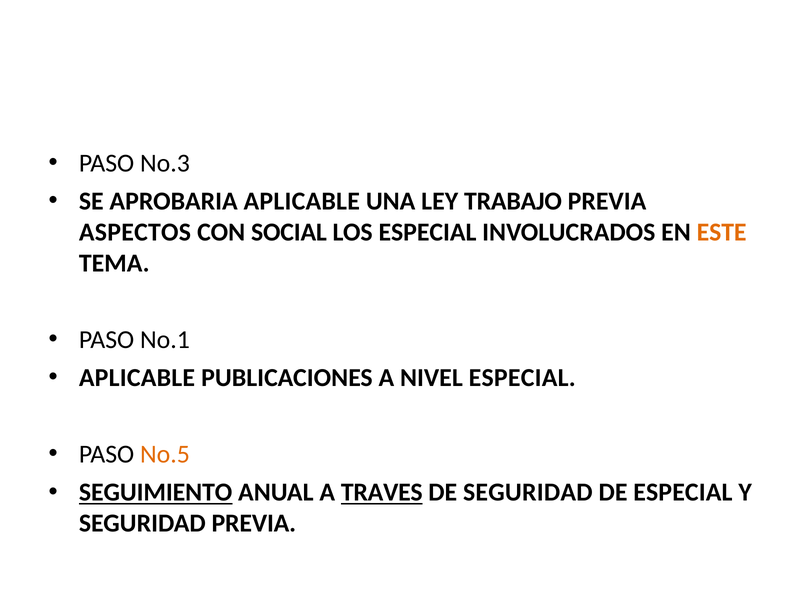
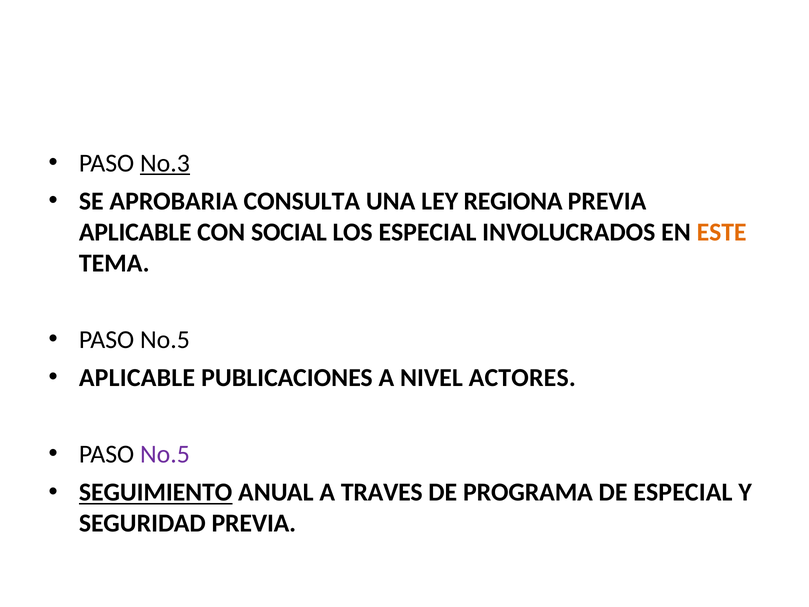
No.3 underline: none -> present (165, 163)
APROBARIA APLICABLE: APLICABLE -> CONSULTA (302, 201)
TRABAJO: TRABAJO -> REGIONA (513, 201)
ASPECTOS: ASPECTOS -> APLICABLE (135, 232)
No.1: No.1 -> No.5 (165, 339)
NIVEL ESPECIAL: ESPECIAL -> ACTORES (522, 378)
No.5 colour: orange -> purple (165, 454)
TRAVES underline: present -> none (382, 492)
DE SEGURIDAD: SEGURIDAD -> PROGRAMA (528, 492)
